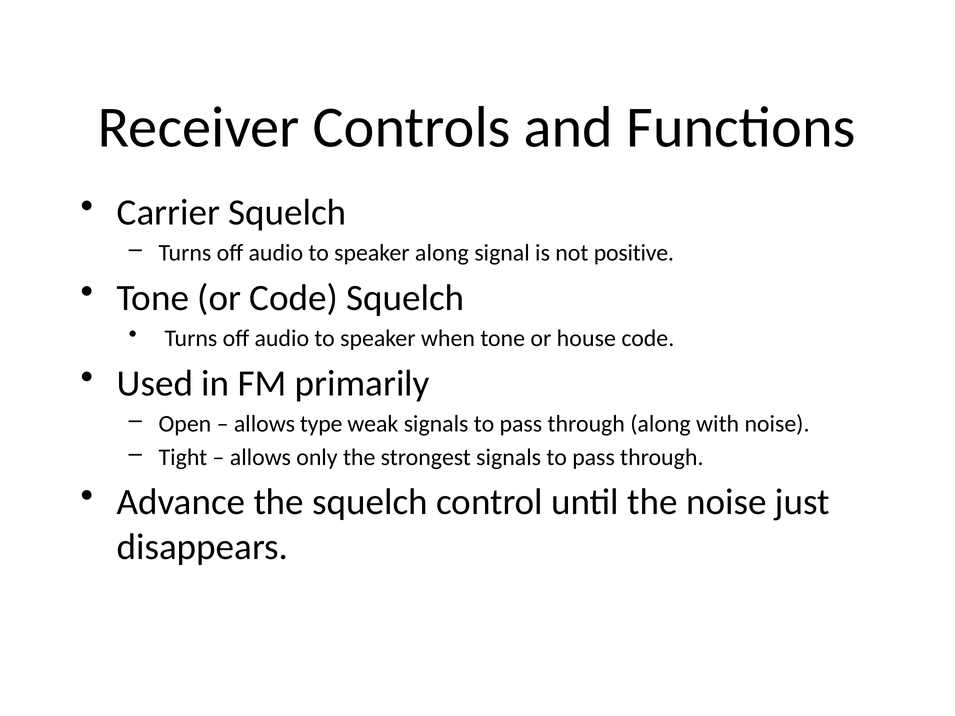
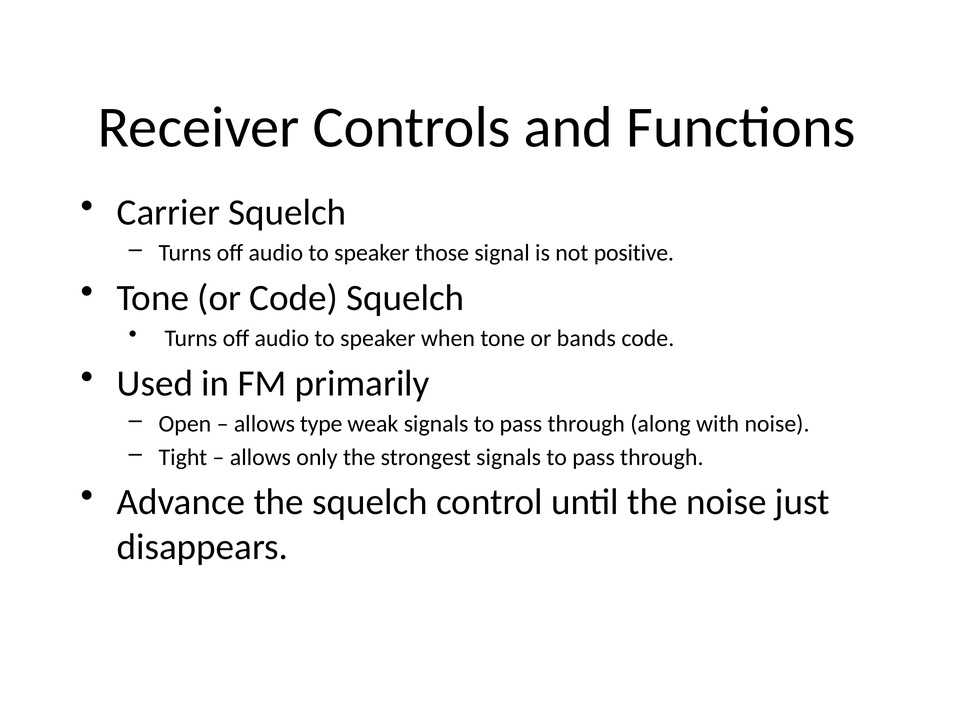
speaker along: along -> those (442, 253)
house: house -> bands (586, 339)
